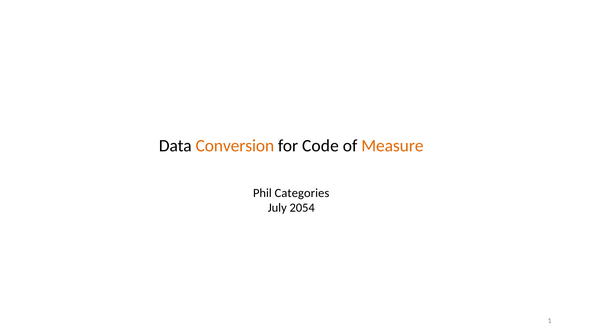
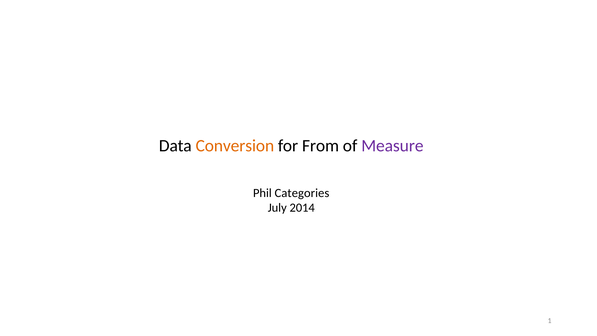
Code: Code -> From (321, 146)
Measure colour: orange -> purple (392, 146)
2054: 2054 -> 2014 (302, 208)
